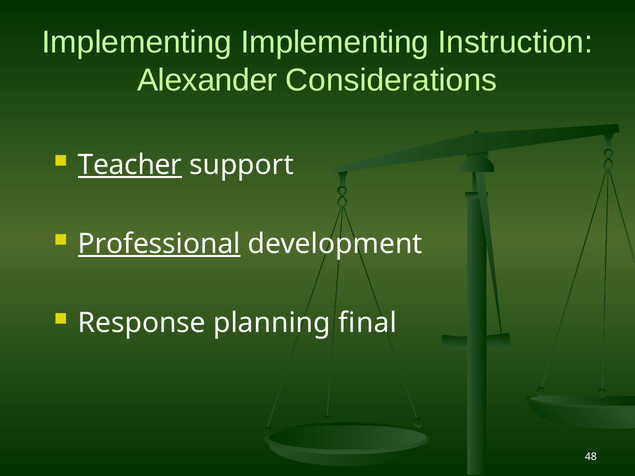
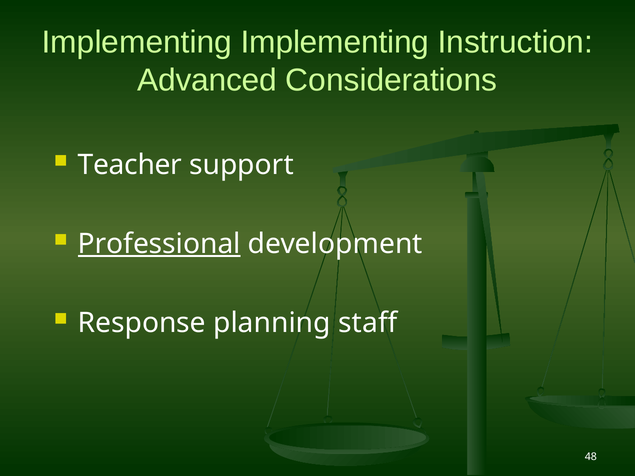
Alexander: Alexander -> Advanced (207, 80)
Teacher underline: present -> none (130, 165)
final: final -> staff (368, 323)
